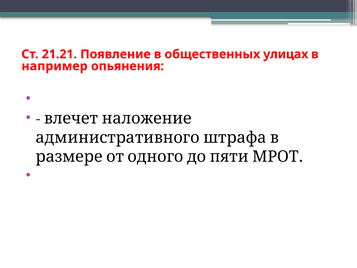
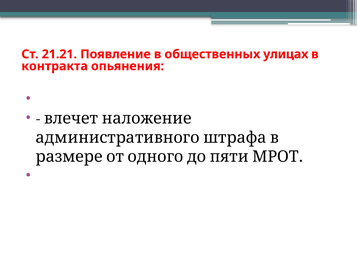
например: например -> контракта (55, 66)
